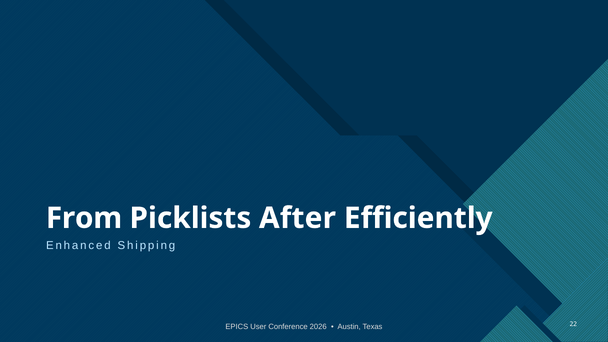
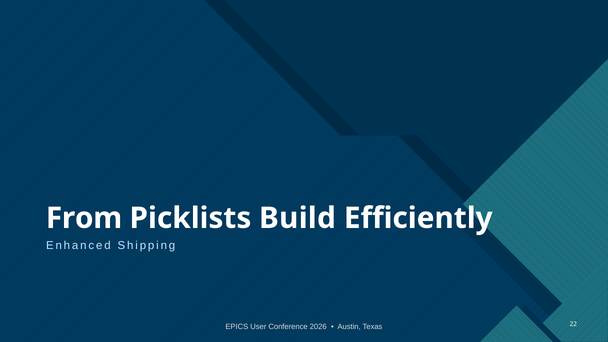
After: After -> Build (297, 218)
